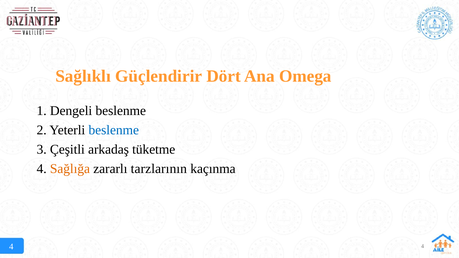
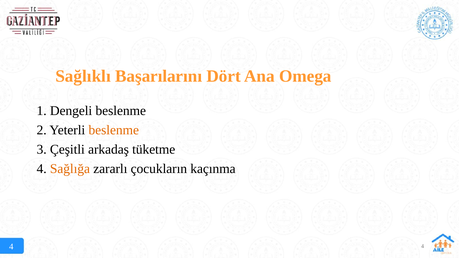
Güçlendirir: Güçlendirir -> Başarılarını (159, 76)
beslenme colour: blue -> orange (114, 130)
tarzlarının: tarzlarının -> çocukların (159, 169)
